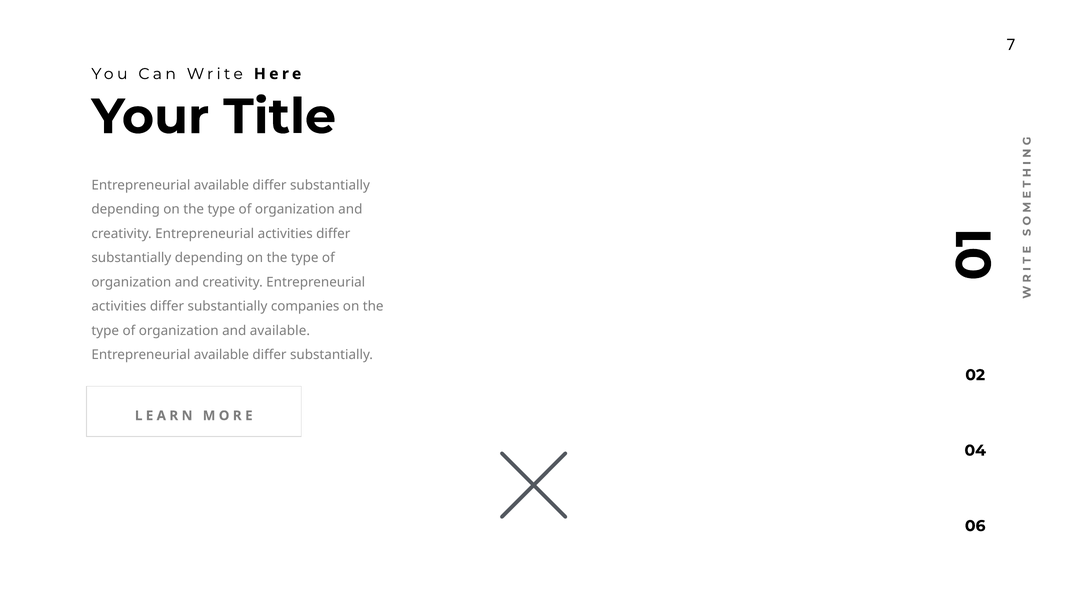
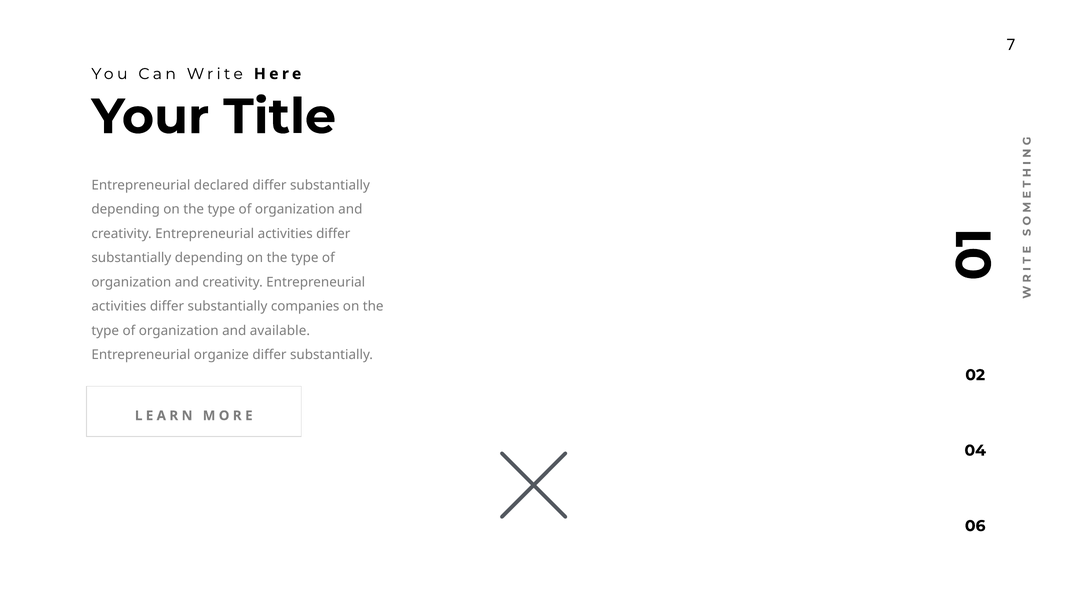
available: available -> declared (221, 185)
available: available -> organize (221, 355)
